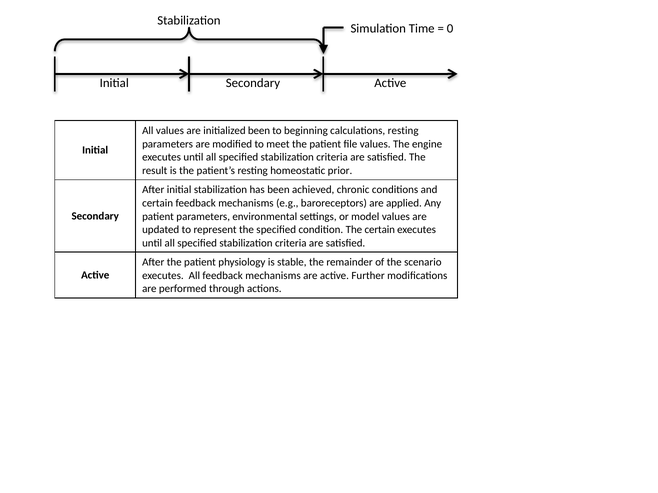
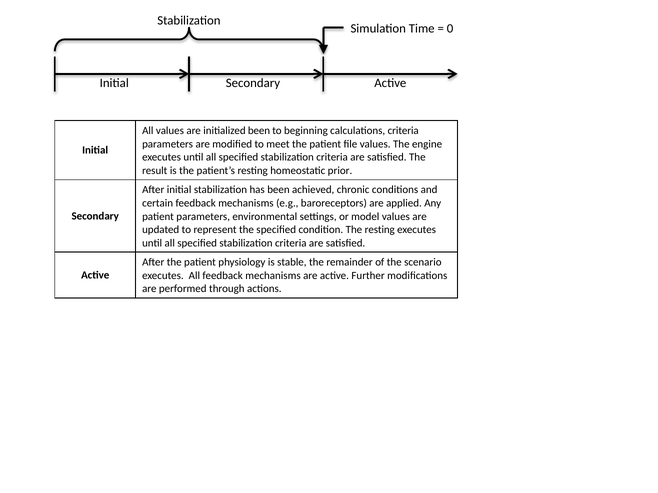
calculations resting: resting -> criteria (403, 131)
The certain: certain -> resting (380, 230)
